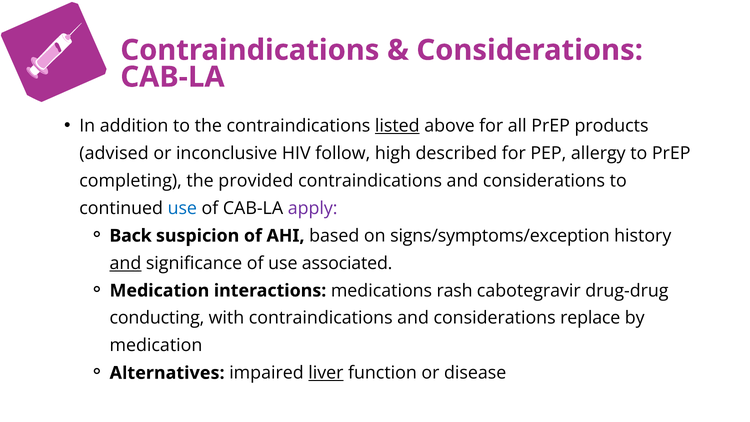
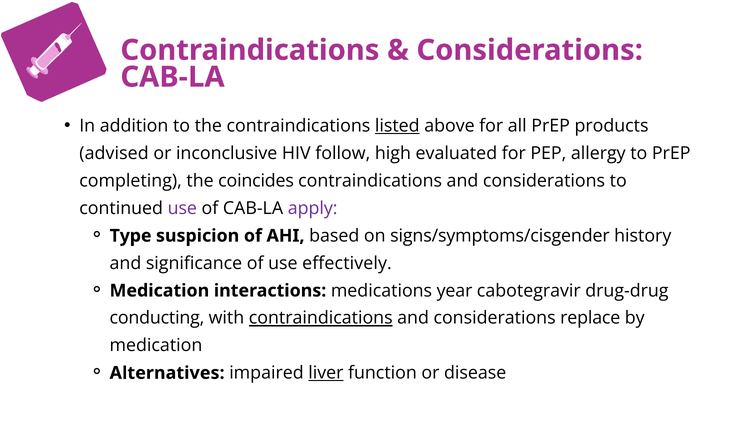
described: described -> evaluated (456, 153)
provided: provided -> coincides (256, 181)
use colour: blue -> purple (182, 208)
Back: Back -> Type (131, 236)
signs/symptoms/exception: signs/symptoms/exception -> signs/symptoms/cisgender (500, 236)
and underline: present -> none (125, 263)
associated: associated -> effectively (347, 263)
rash: rash -> year (455, 291)
contraindications underline: none -> present (321, 318)
